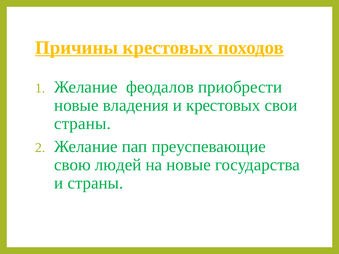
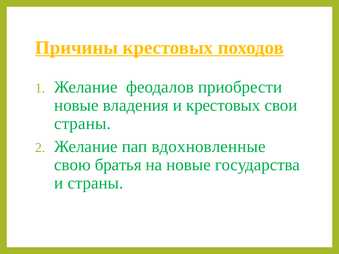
преуспевающие: преуспевающие -> вдохновленные (209, 147)
людей: людей -> братья (118, 165)
